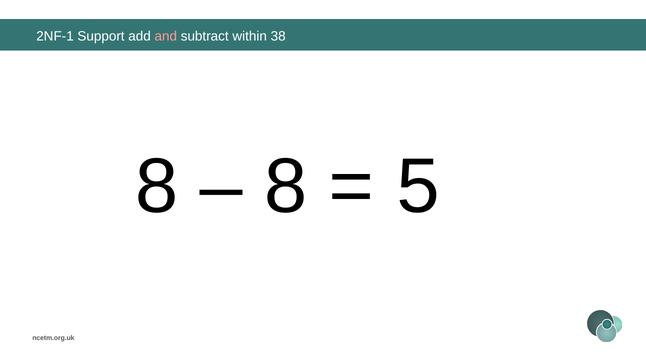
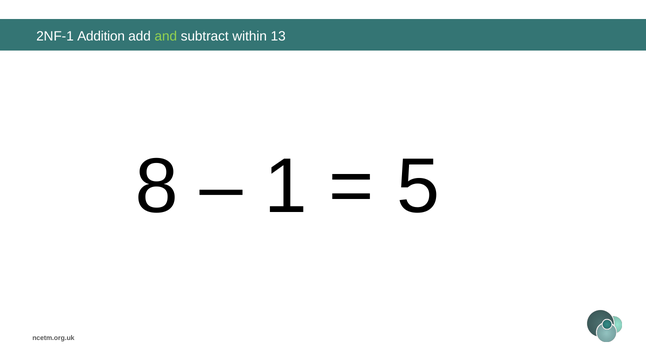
Support: Support -> Addition (101, 36)
and colour: pink -> light green (166, 36)
38: 38 -> 13 (278, 36)
8: 8 -> 1 (286, 186)
